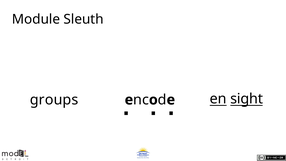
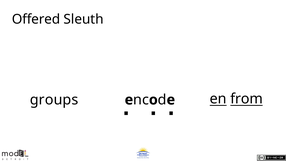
Module: Module -> Offered (36, 19)
sight: sight -> from (247, 99)
